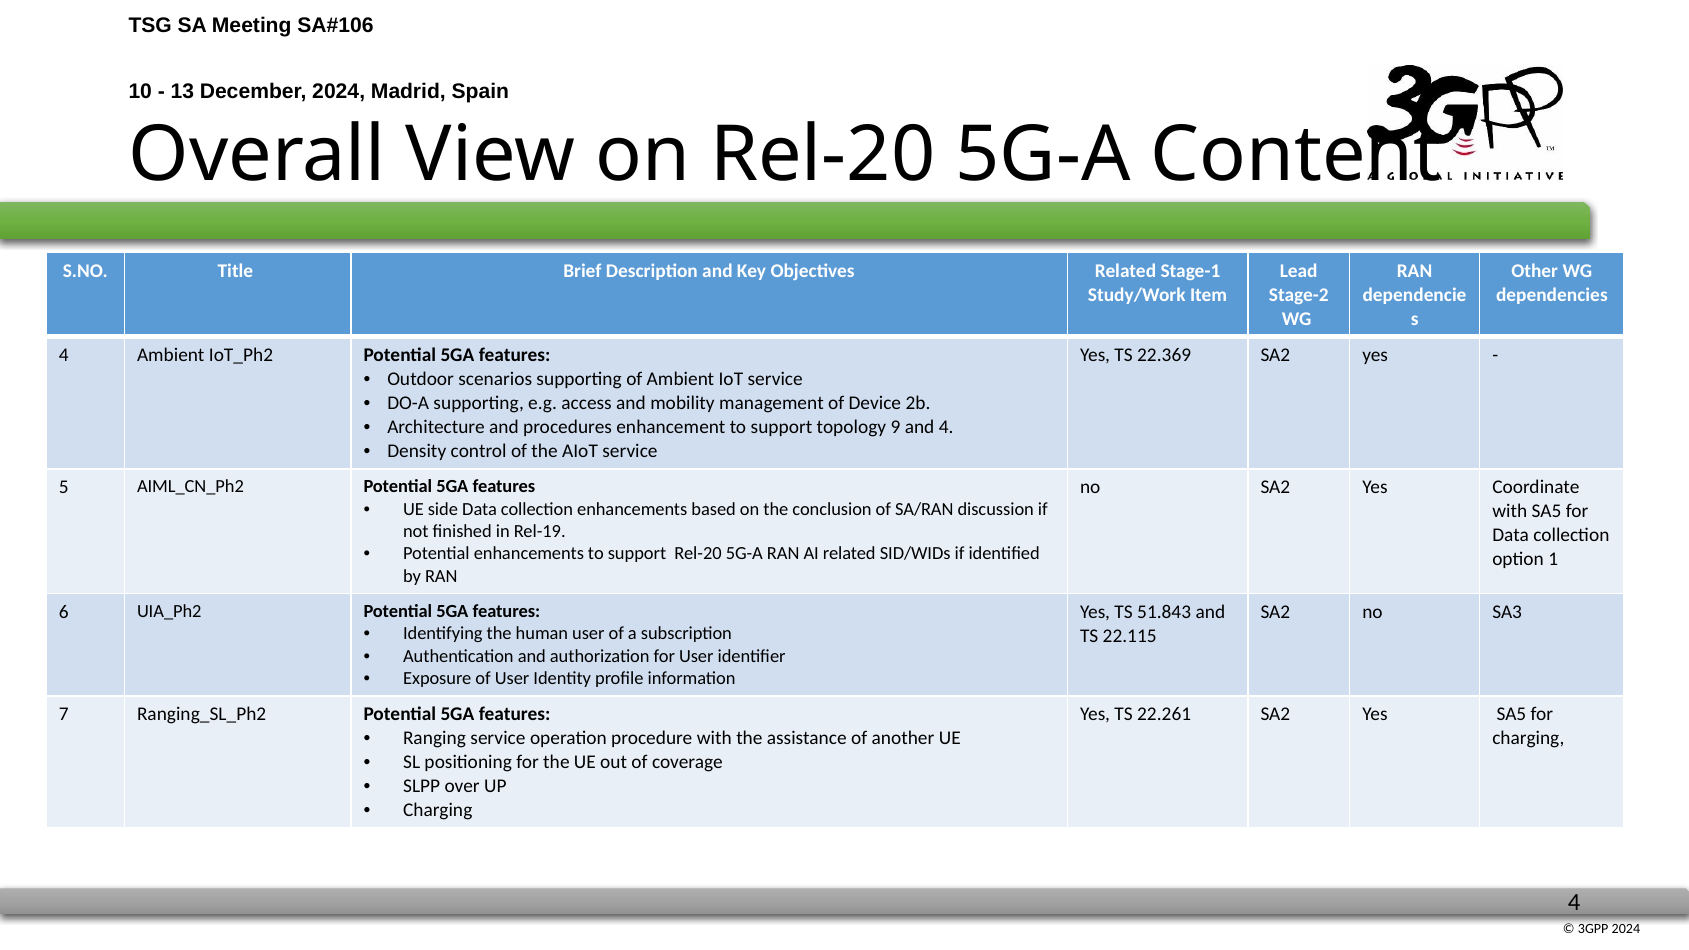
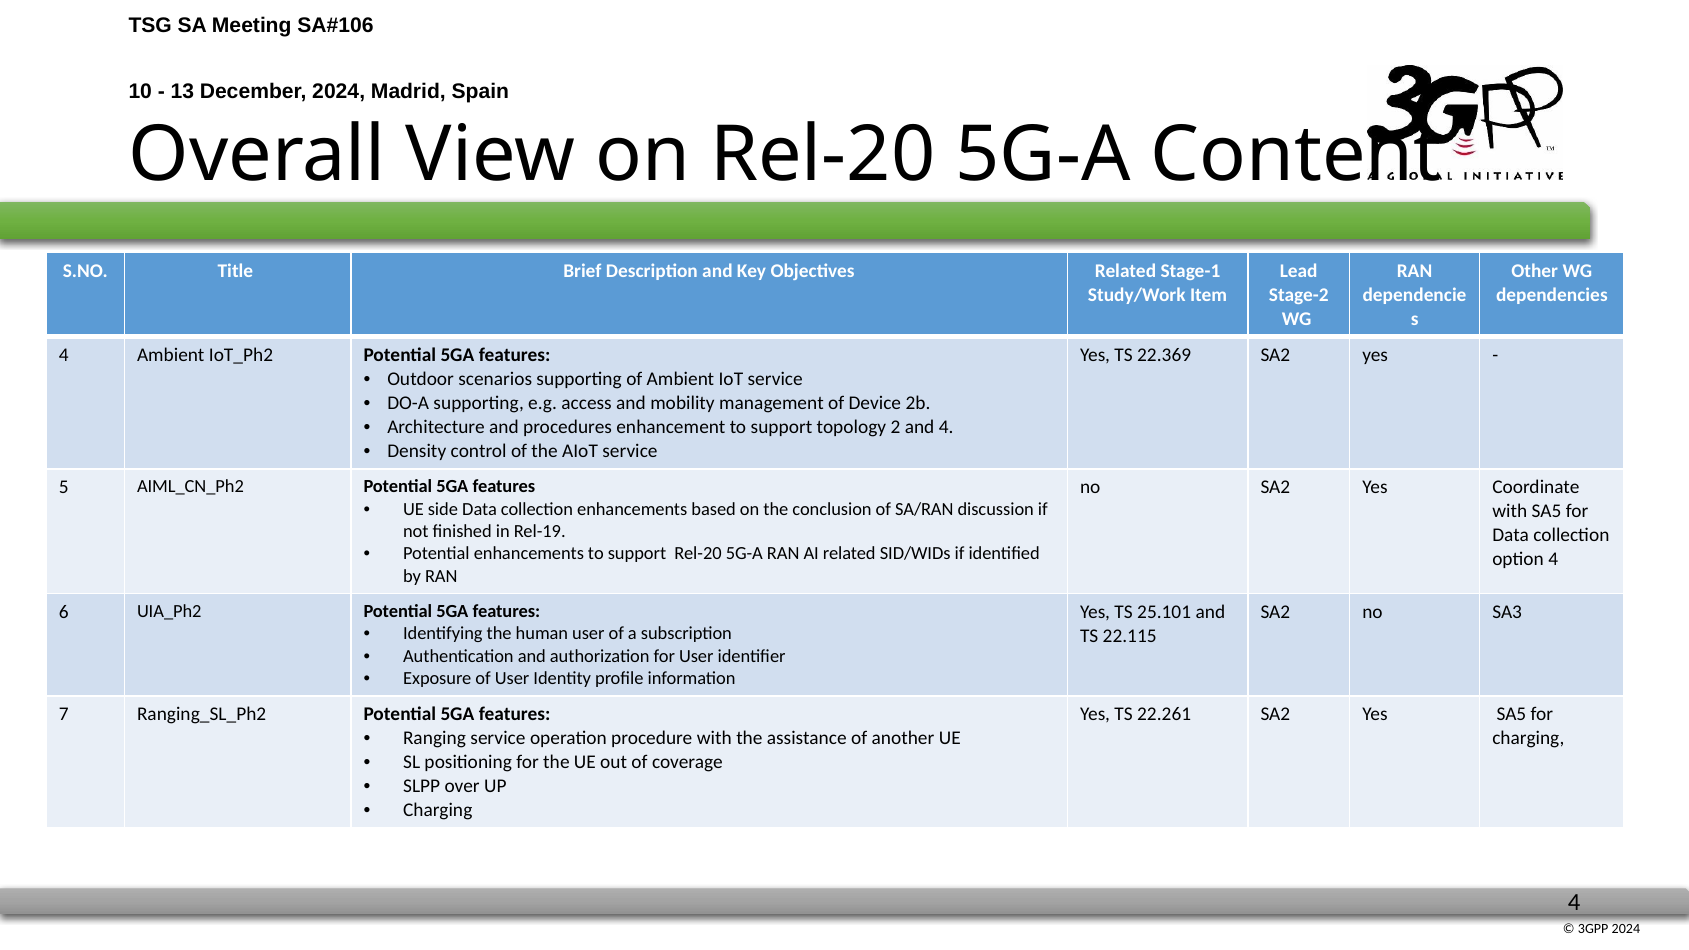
9: 9 -> 2 (896, 427)
option 1: 1 -> 4 (1553, 559)
51.843: 51.843 -> 25.101 (1164, 612)
